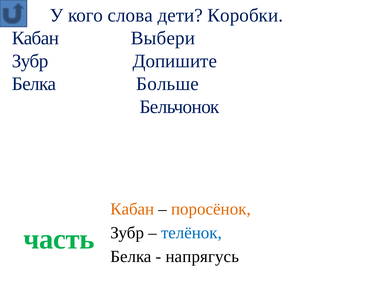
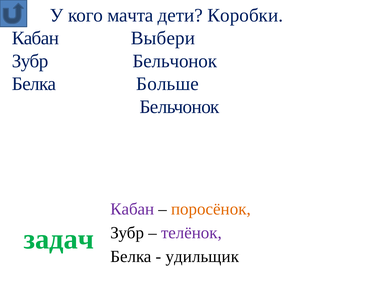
слова: слова -> мачта (130, 15)
Зубр Допишите: Допишите -> Бельчонок (175, 61)
Кабан colour: orange -> purple (132, 209)
телёнок colour: blue -> purple (191, 233)
часть: часть -> задач (59, 239)
напрягусь: напрягусь -> удильщик (202, 256)
